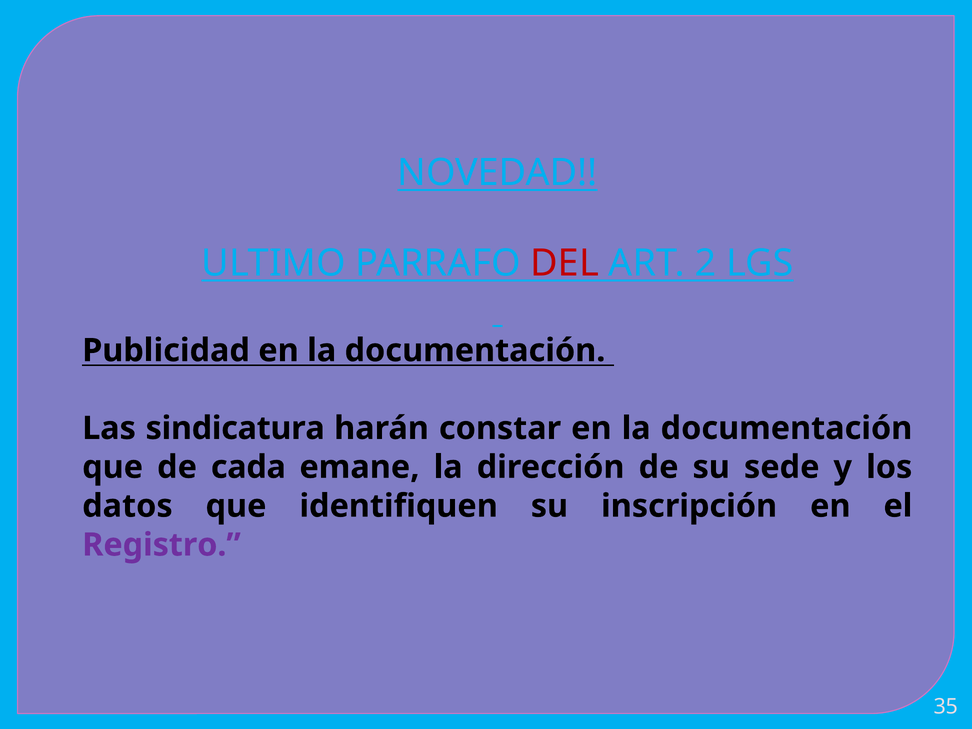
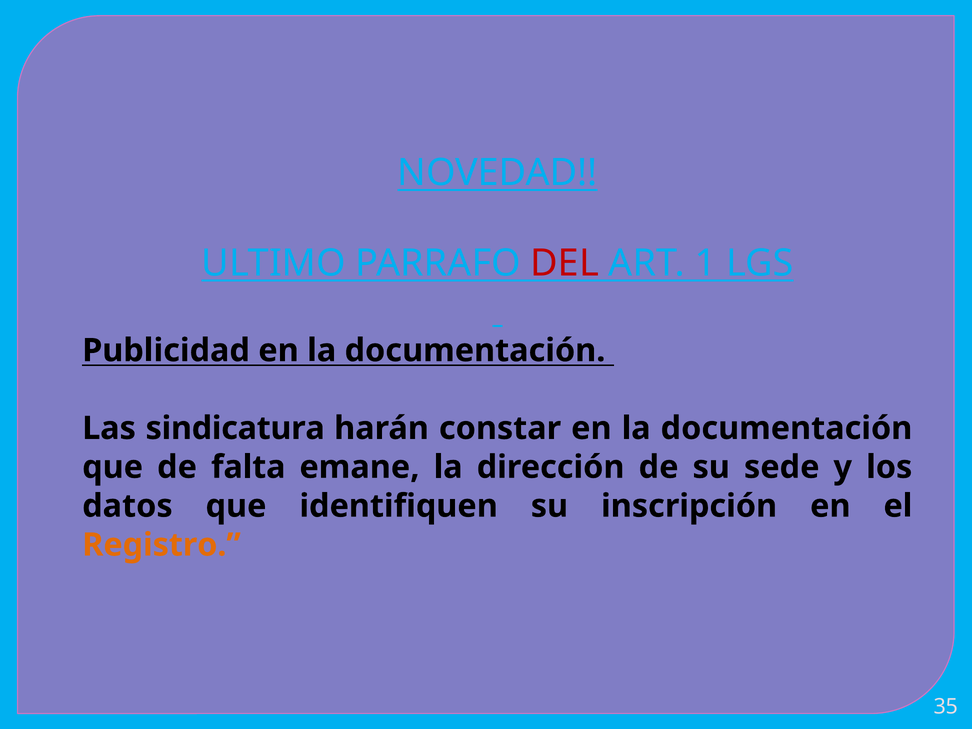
2: 2 -> 1 (706, 263)
cada: cada -> falta (248, 467)
Registro colour: purple -> orange (162, 545)
